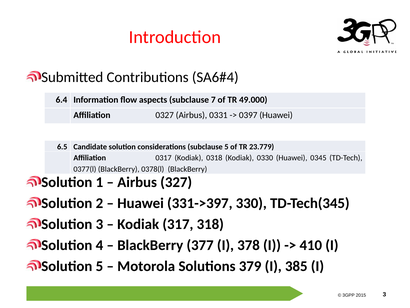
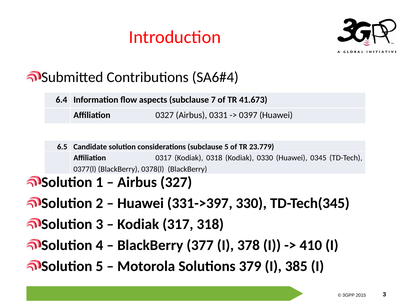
49.000: 49.000 -> 41.673 (253, 100)
